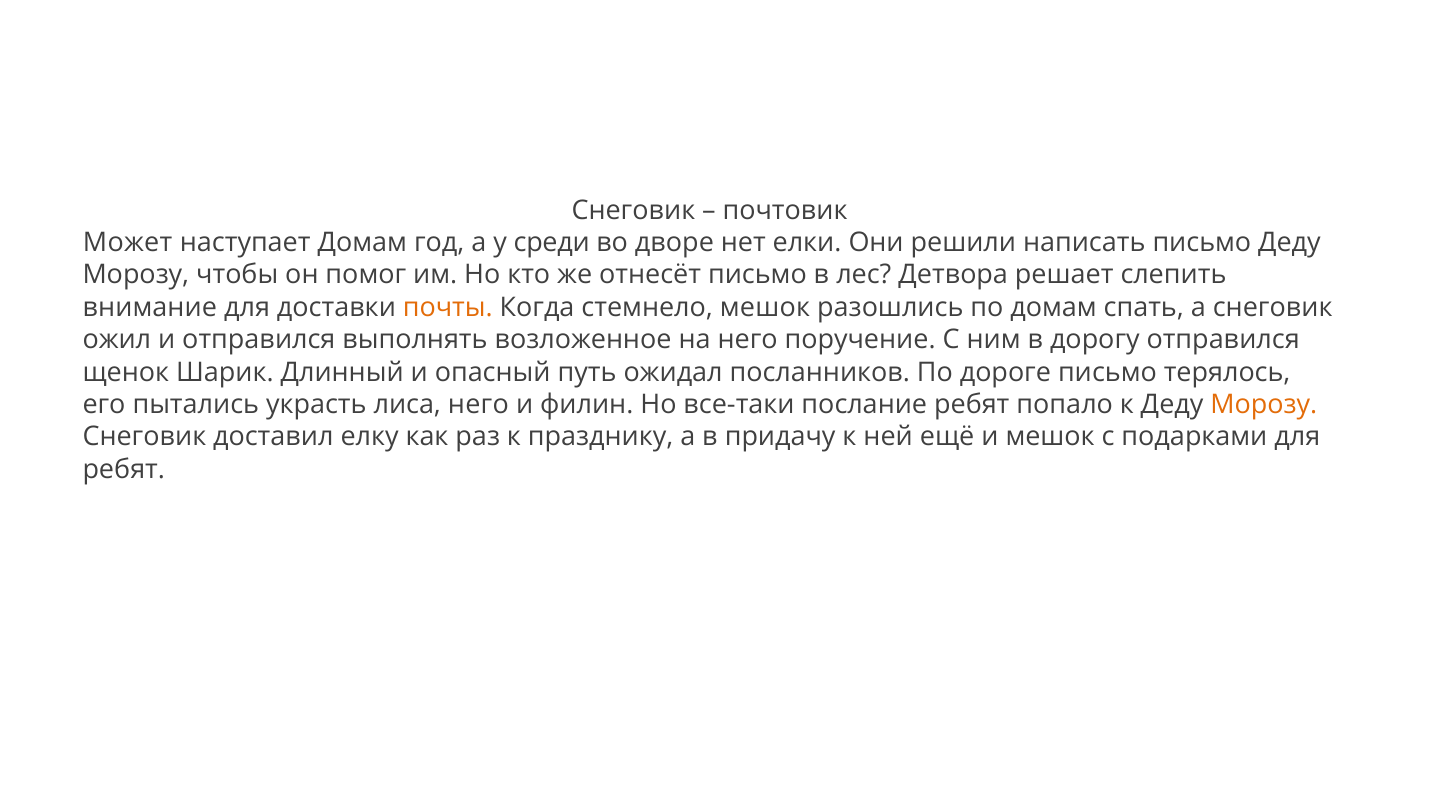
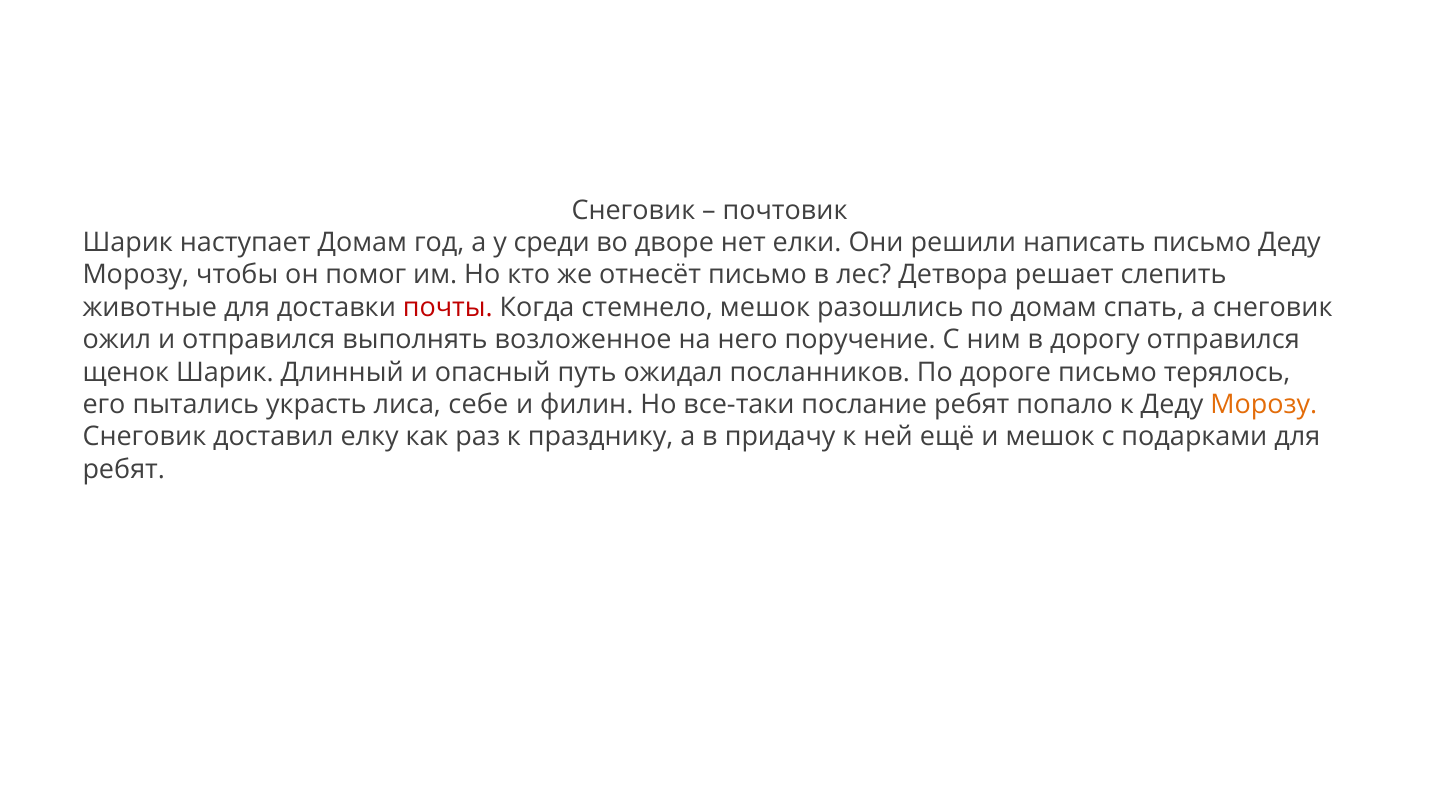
Может: Может -> Шарик (128, 243)
внимание: внимание -> животные (150, 307)
почты colour: orange -> red (448, 307)
лиса него: него -> себе (478, 405)
